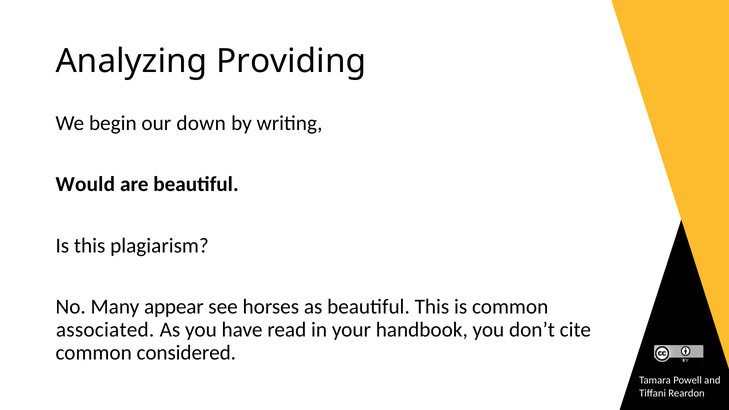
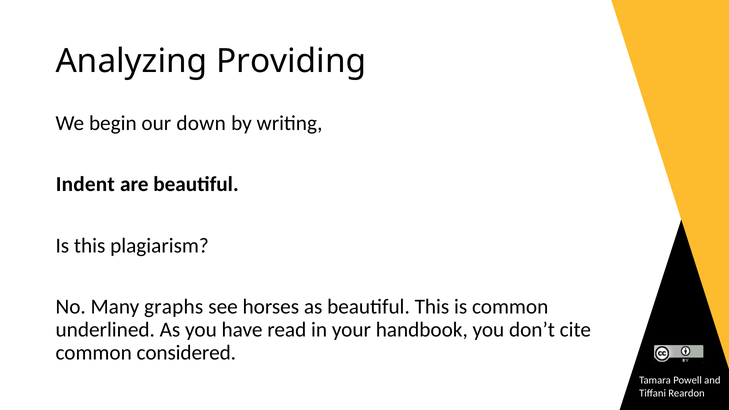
Would: Would -> Indent (85, 184)
appear: appear -> graphs (174, 307)
associated: associated -> underlined (105, 330)
